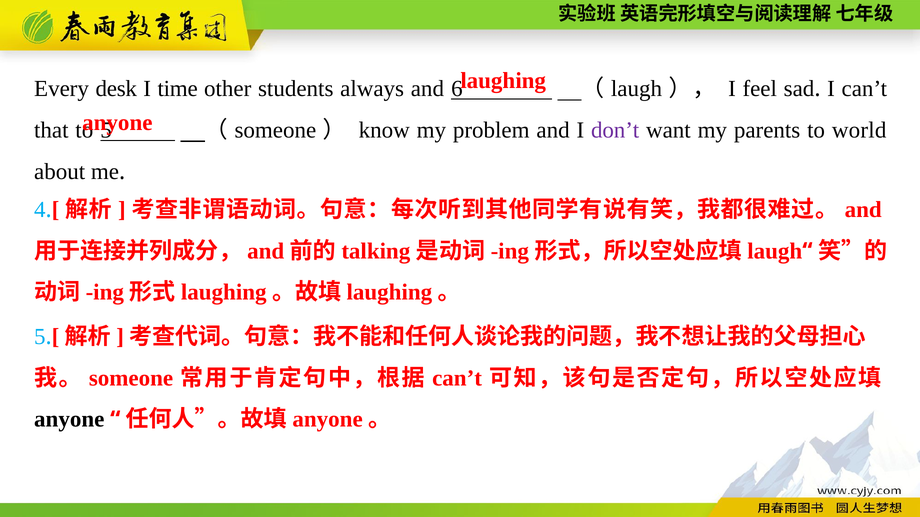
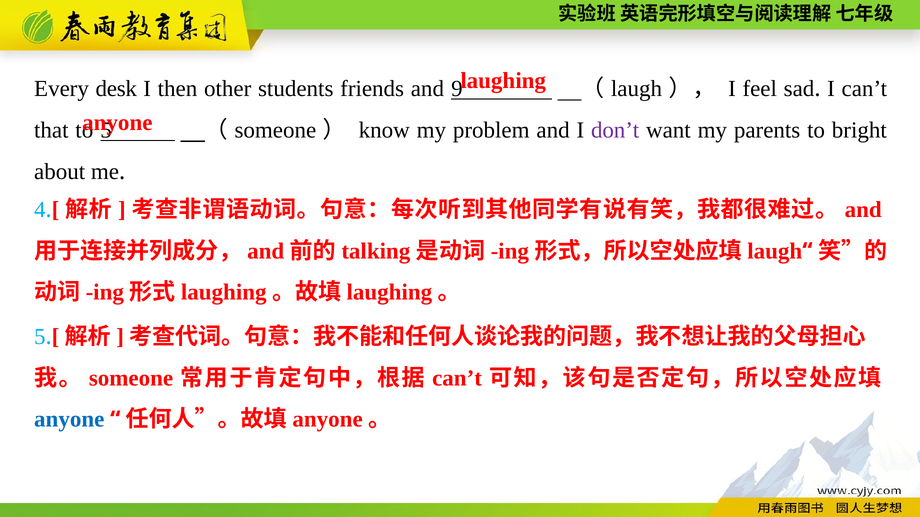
time: time -> then (178, 89)
always: always -> friends (372, 89)
6: 6 -> 9 (457, 89)
world: world -> bright (859, 130)
anyone colour: black -> blue (69, 420)
